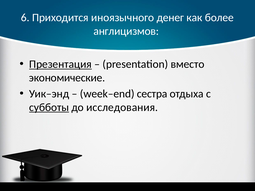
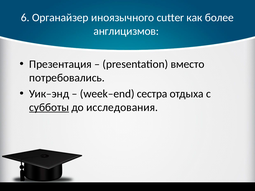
Приходится: Приходится -> Органайзер (60, 18)
денег: денег -> cutter (170, 18)
Презентация underline: present -> none (60, 64)
экономические: экономические -> потребовались (67, 78)
